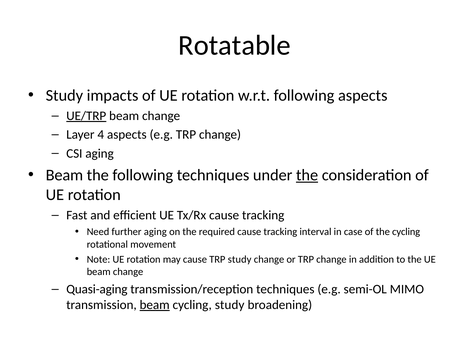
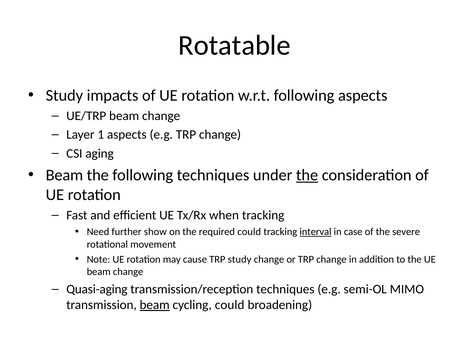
UE/TRP underline: present -> none (86, 116)
4: 4 -> 1 (101, 135)
Tx/Rx cause: cause -> when (224, 215)
further aging: aging -> show (155, 232)
required cause: cause -> could (249, 232)
interval underline: none -> present (316, 232)
the cycling: cycling -> severe (406, 232)
cycling study: study -> could (230, 305)
